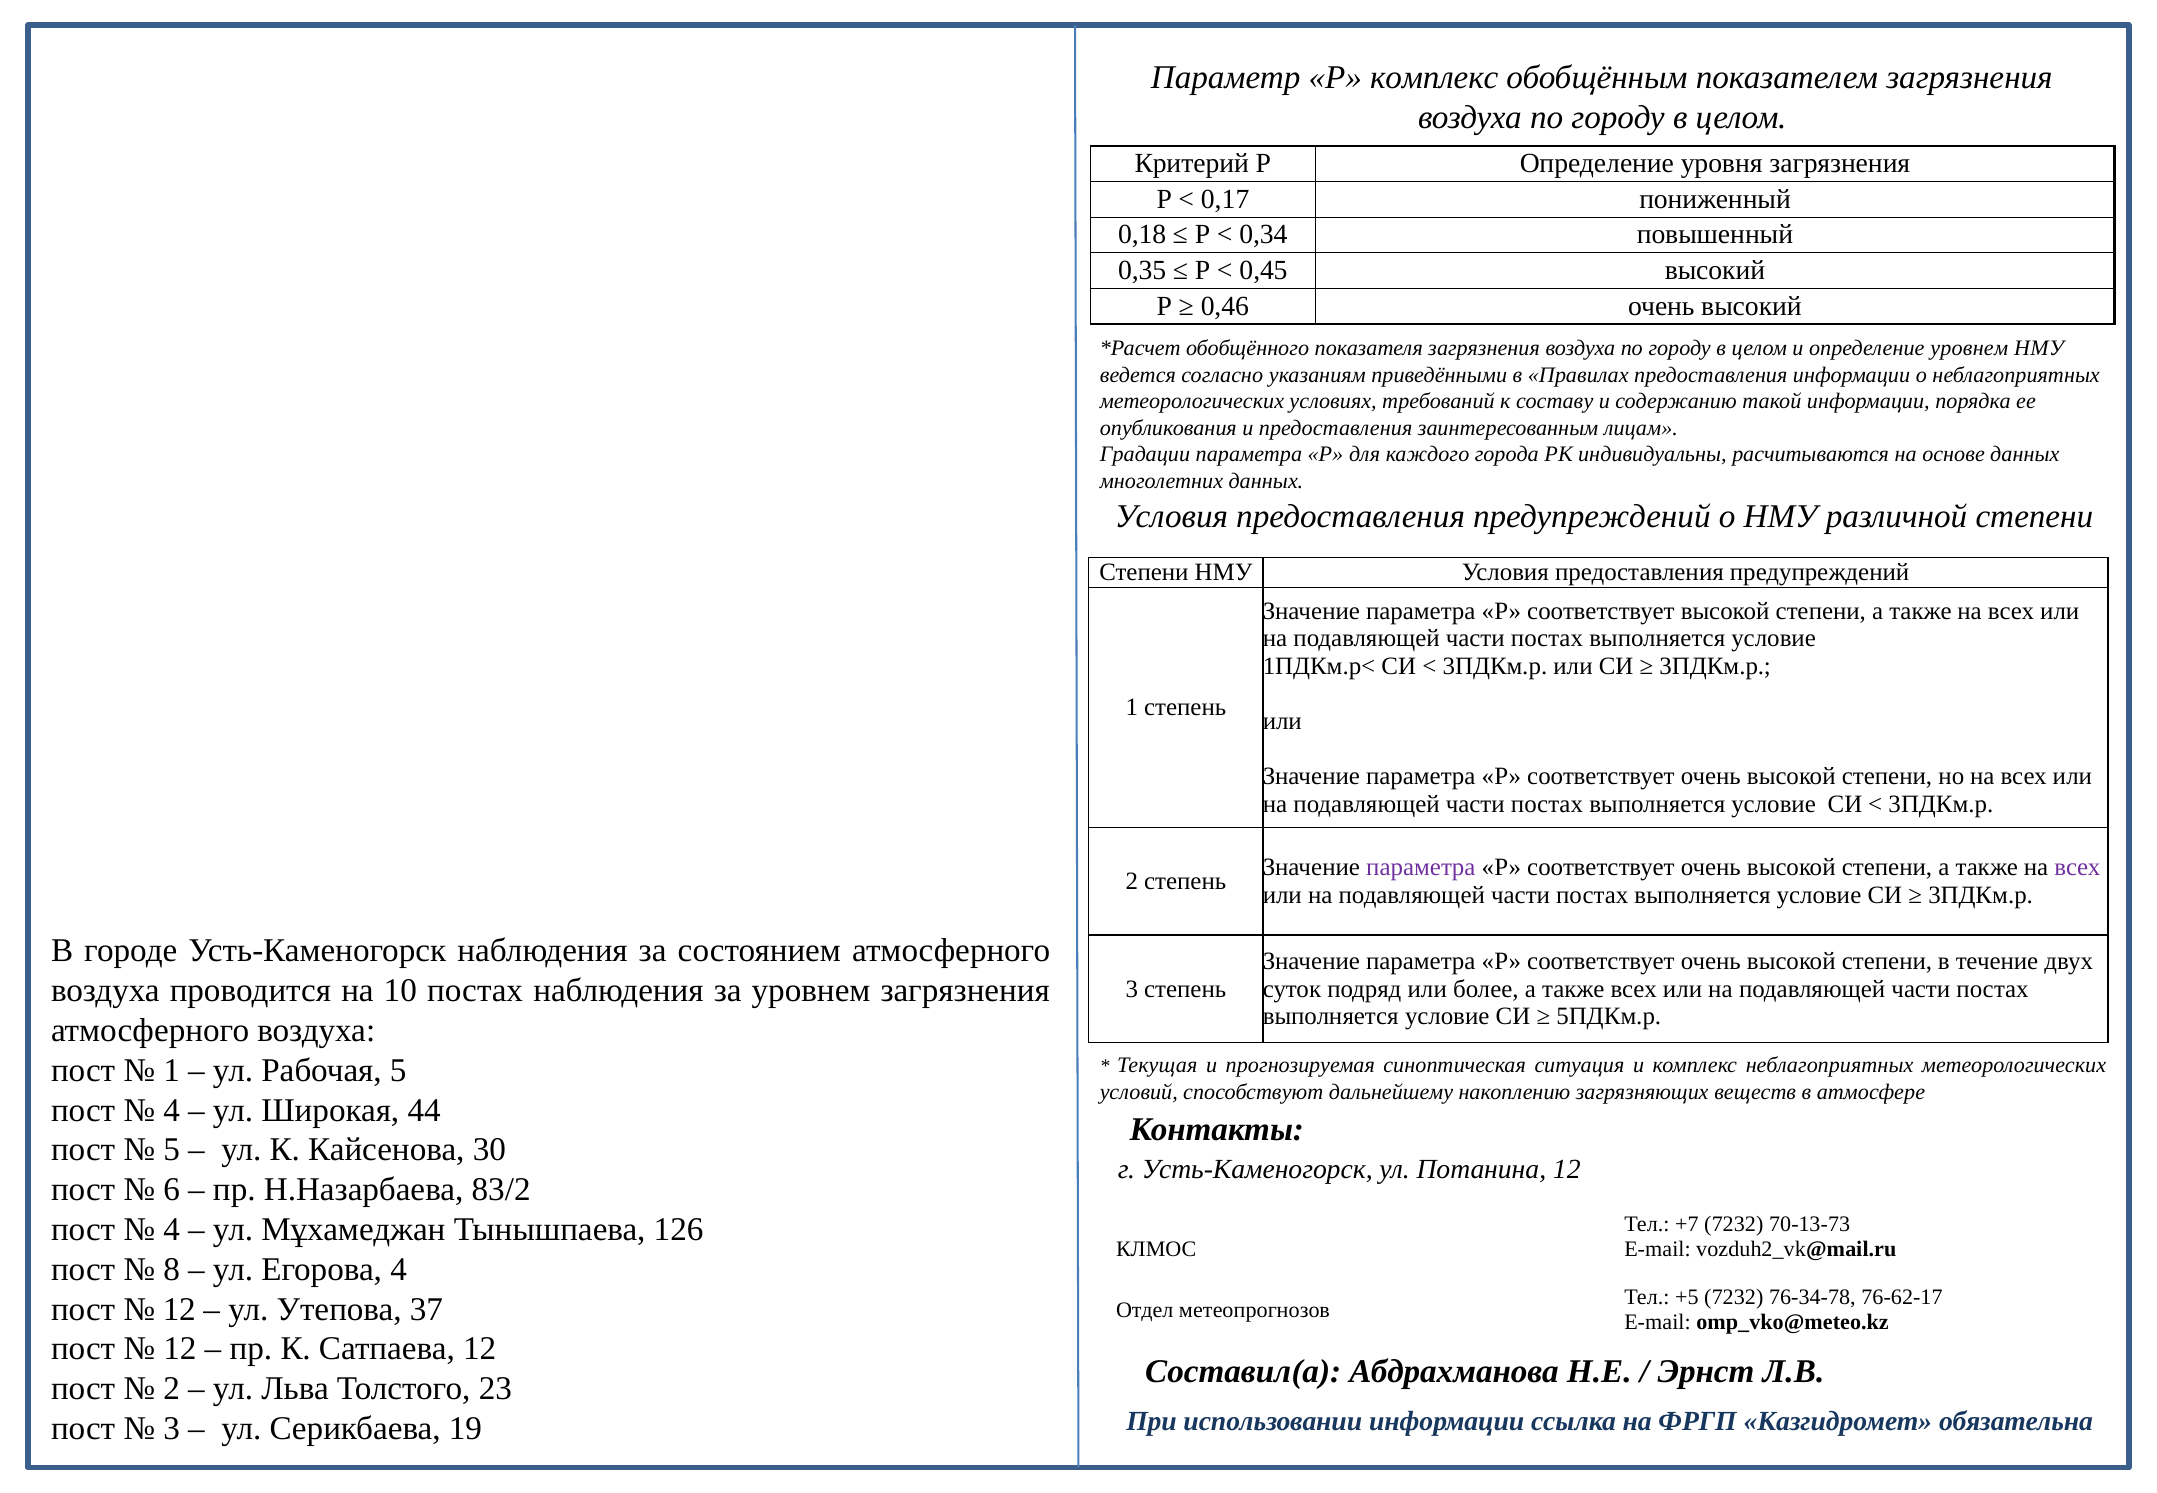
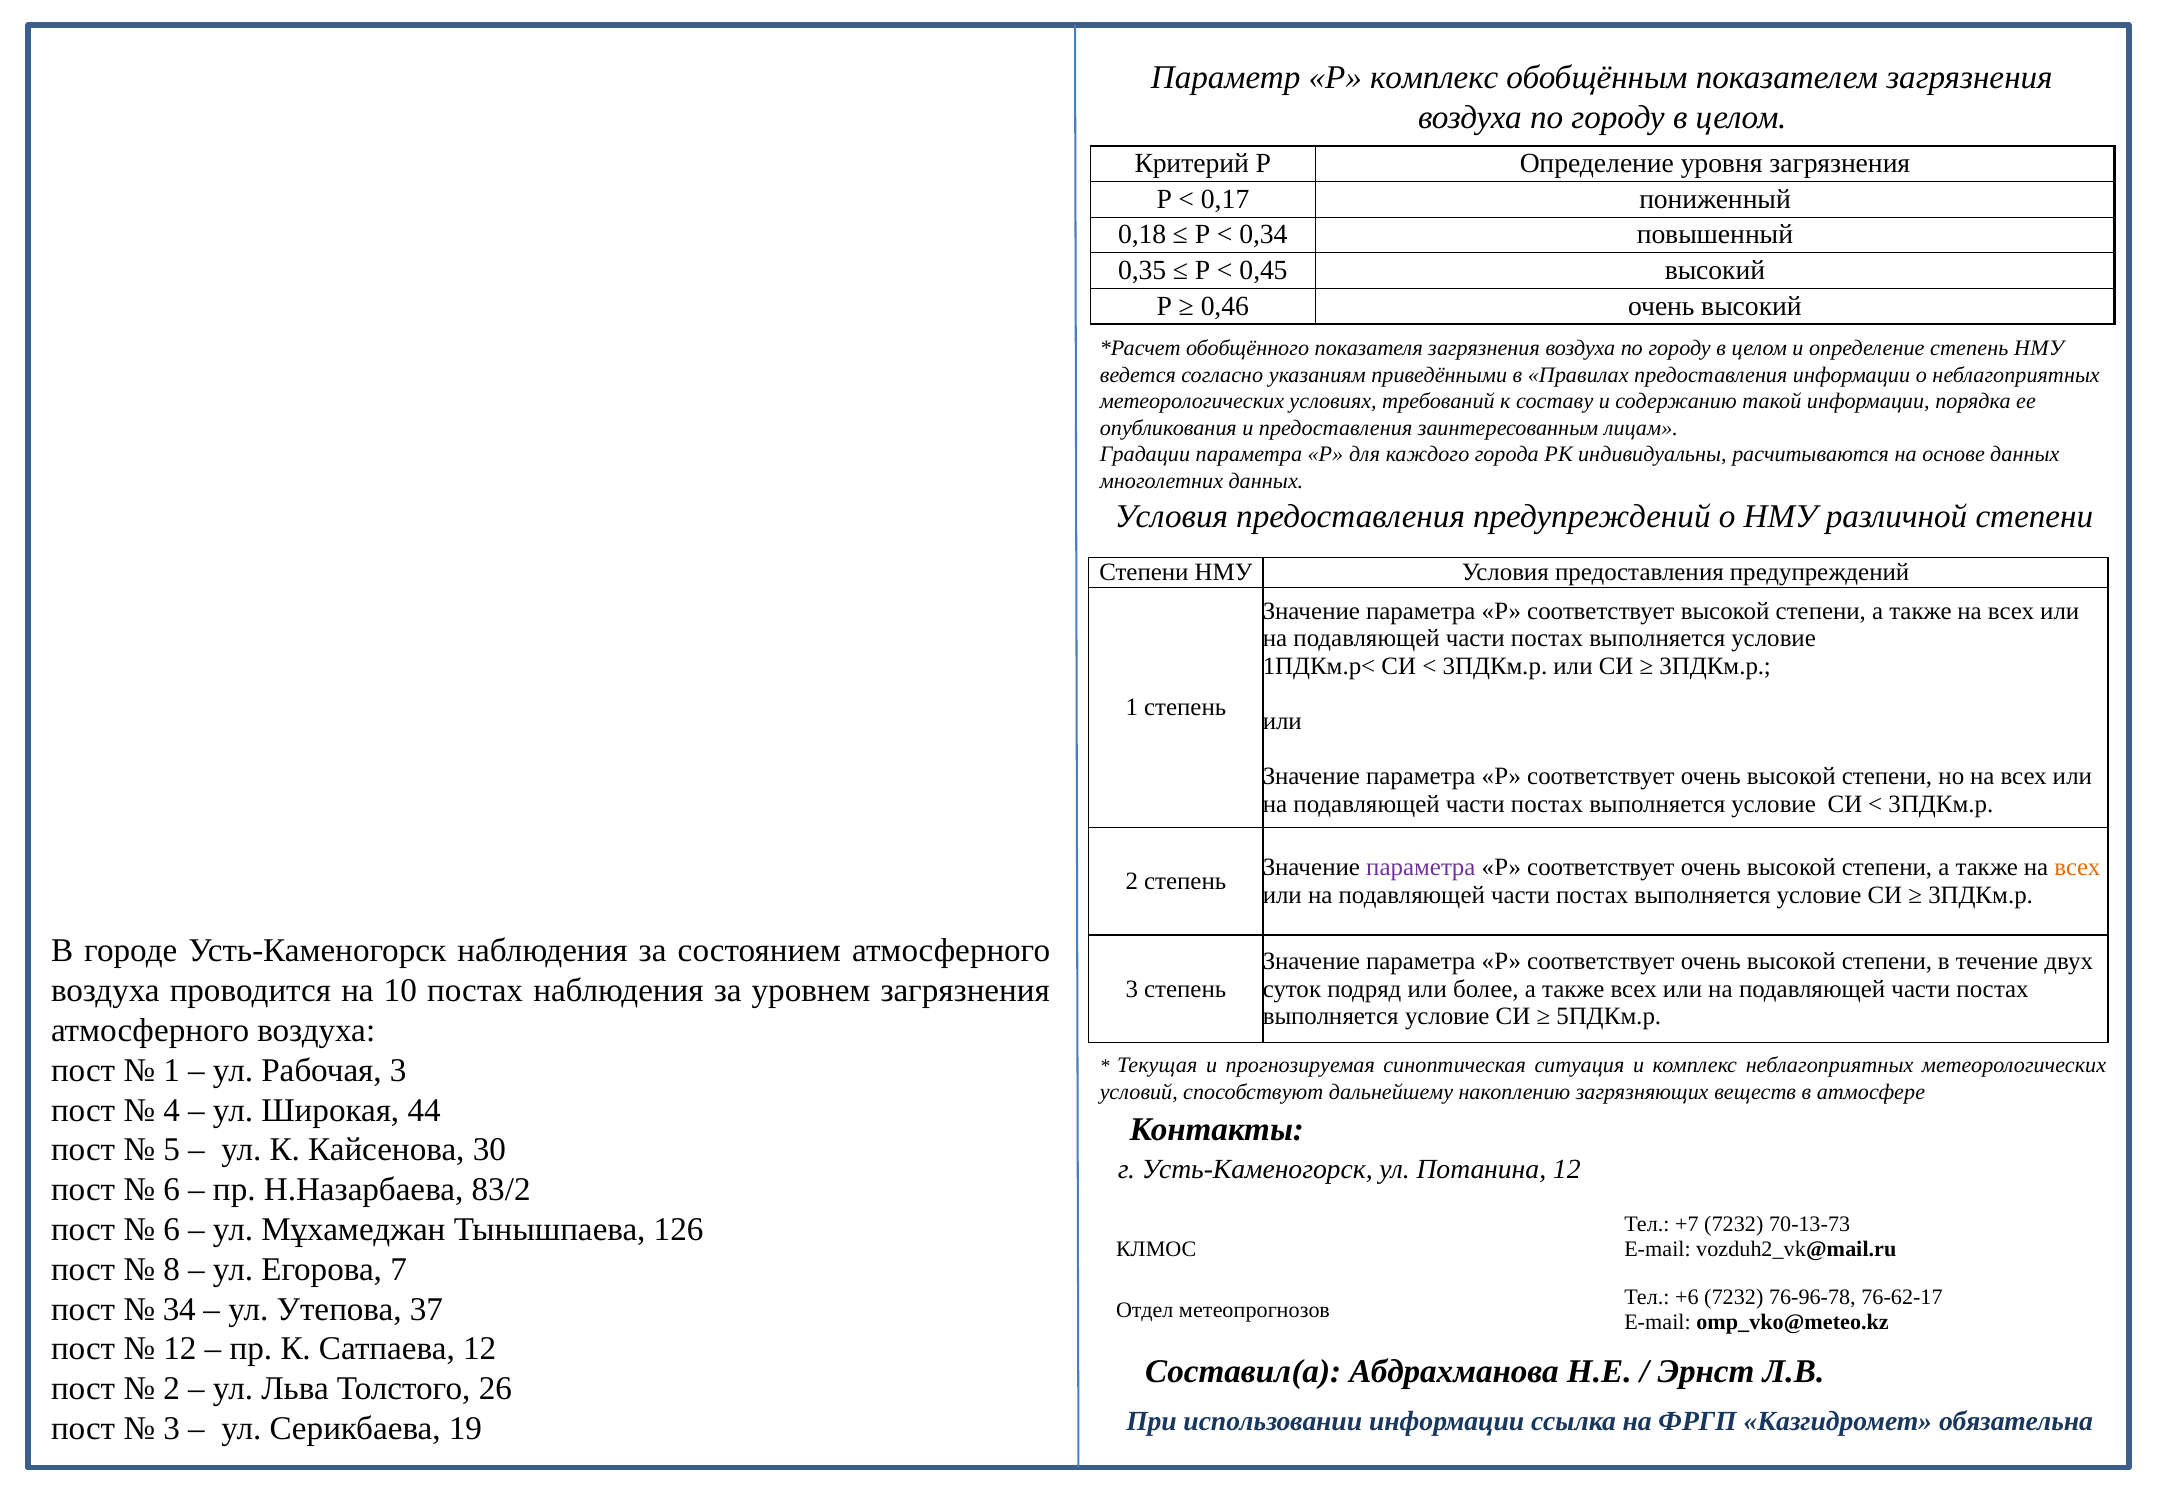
определение уровнем: уровнем -> степень (1969, 349)
всех colour: purple -> orange (2077, 868)
Рабочая 5: 5 -> 3 (398, 1070)
4: 4 -> 6 (172, 1230)
Егорова 4: 4 -> 7 (399, 1270)
+5: +5 -> +6 (1687, 1298)
76-34-78: 76-34-78 -> 76-96-78 (1812, 1298)
12: 12 -> 34 (179, 1309)
23: 23 -> 26 (495, 1389)
